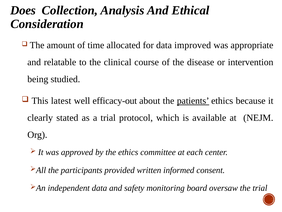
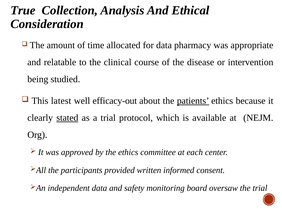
Does: Does -> True (23, 10)
improved: improved -> pharmacy (193, 45)
stated underline: none -> present (67, 118)
